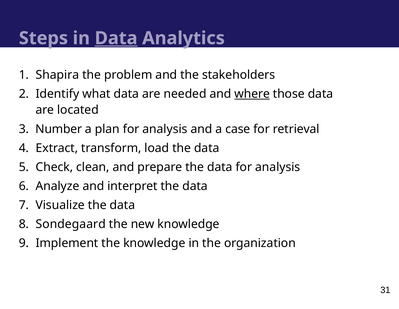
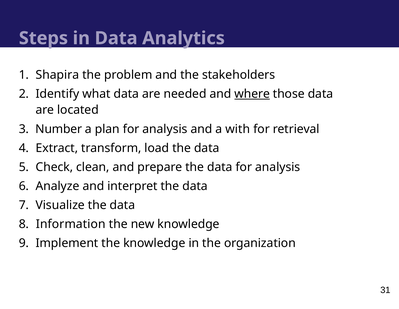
Data underline: present -> none (116, 38)
case: case -> with (238, 129)
Sondegaard: Sondegaard -> Information (71, 224)
